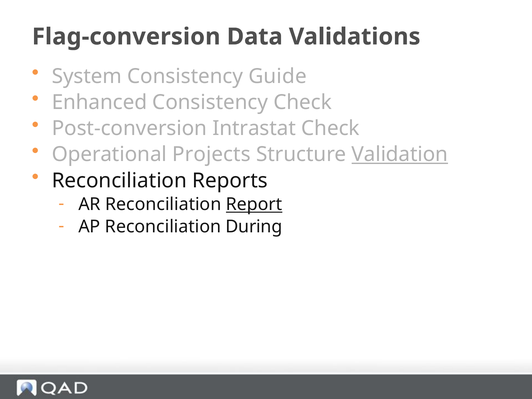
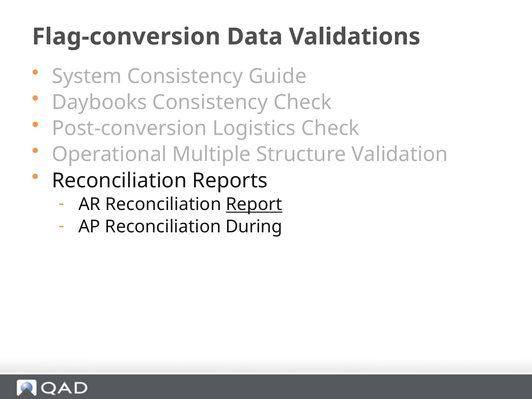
Enhanced: Enhanced -> Daybooks (99, 102)
Intrastat: Intrastat -> Logistics (254, 128)
Projects: Projects -> Multiple (212, 154)
Validation underline: present -> none (400, 154)
